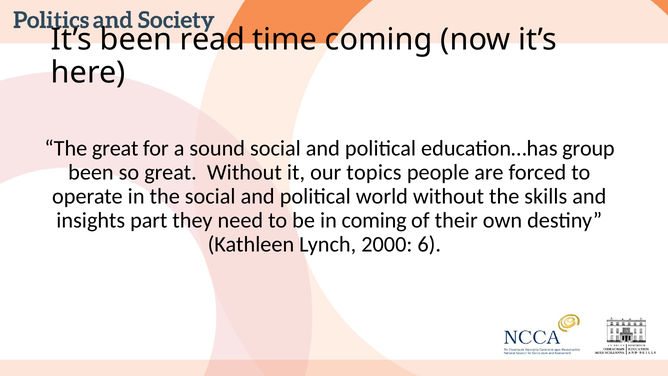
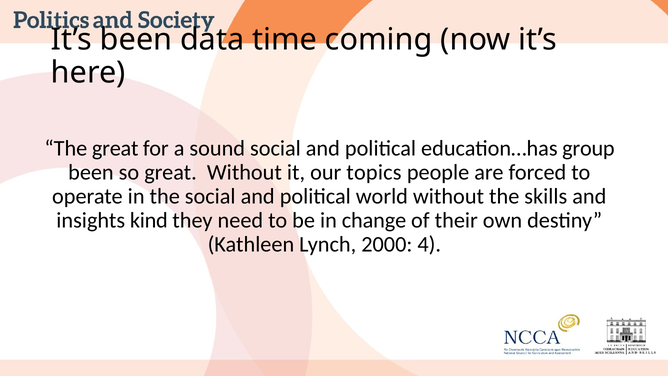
read: read -> data (212, 40)
part: part -> kind (149, 220)
in coming: coming -> change (374, 220)
6: 6 -> 4 (429, 244)
